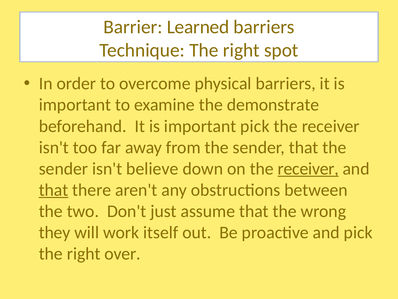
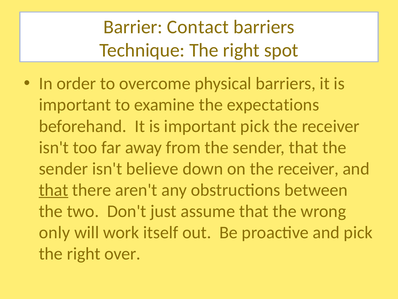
Learned: Learned -> Contact (198, 27)
demonstrate: demonstrate -> expectations (273, 105)
receiver underline: present -> none (308, 168)
they: they -> only (54, 232)
